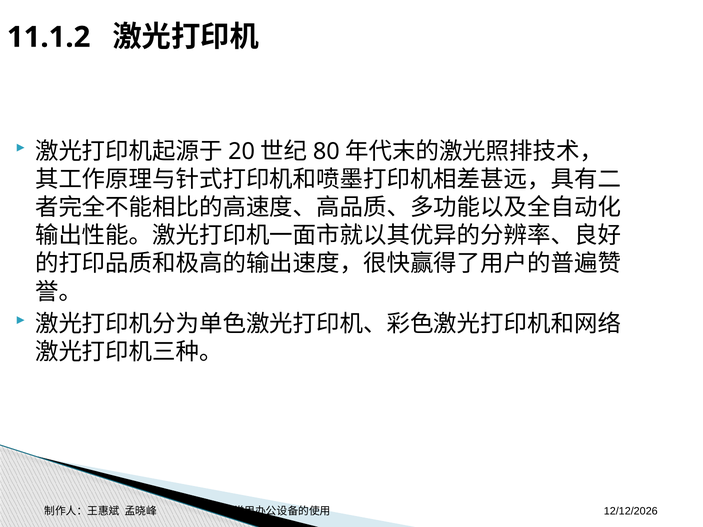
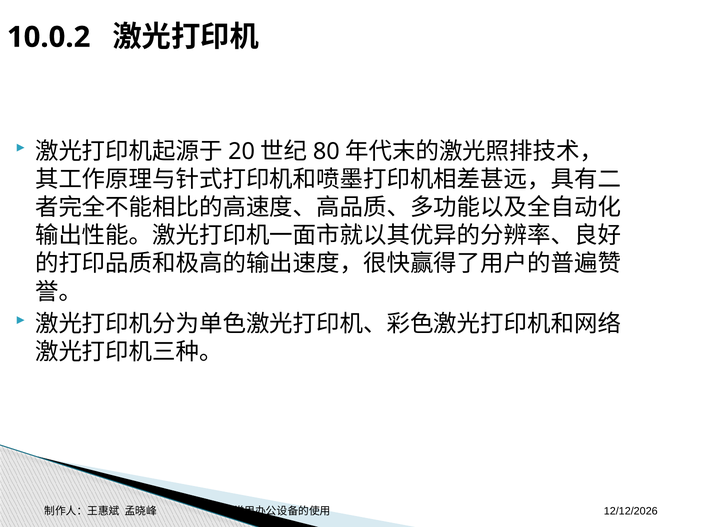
11.1.2: 11.1.2 -> 10.0.2 (49, 37)
